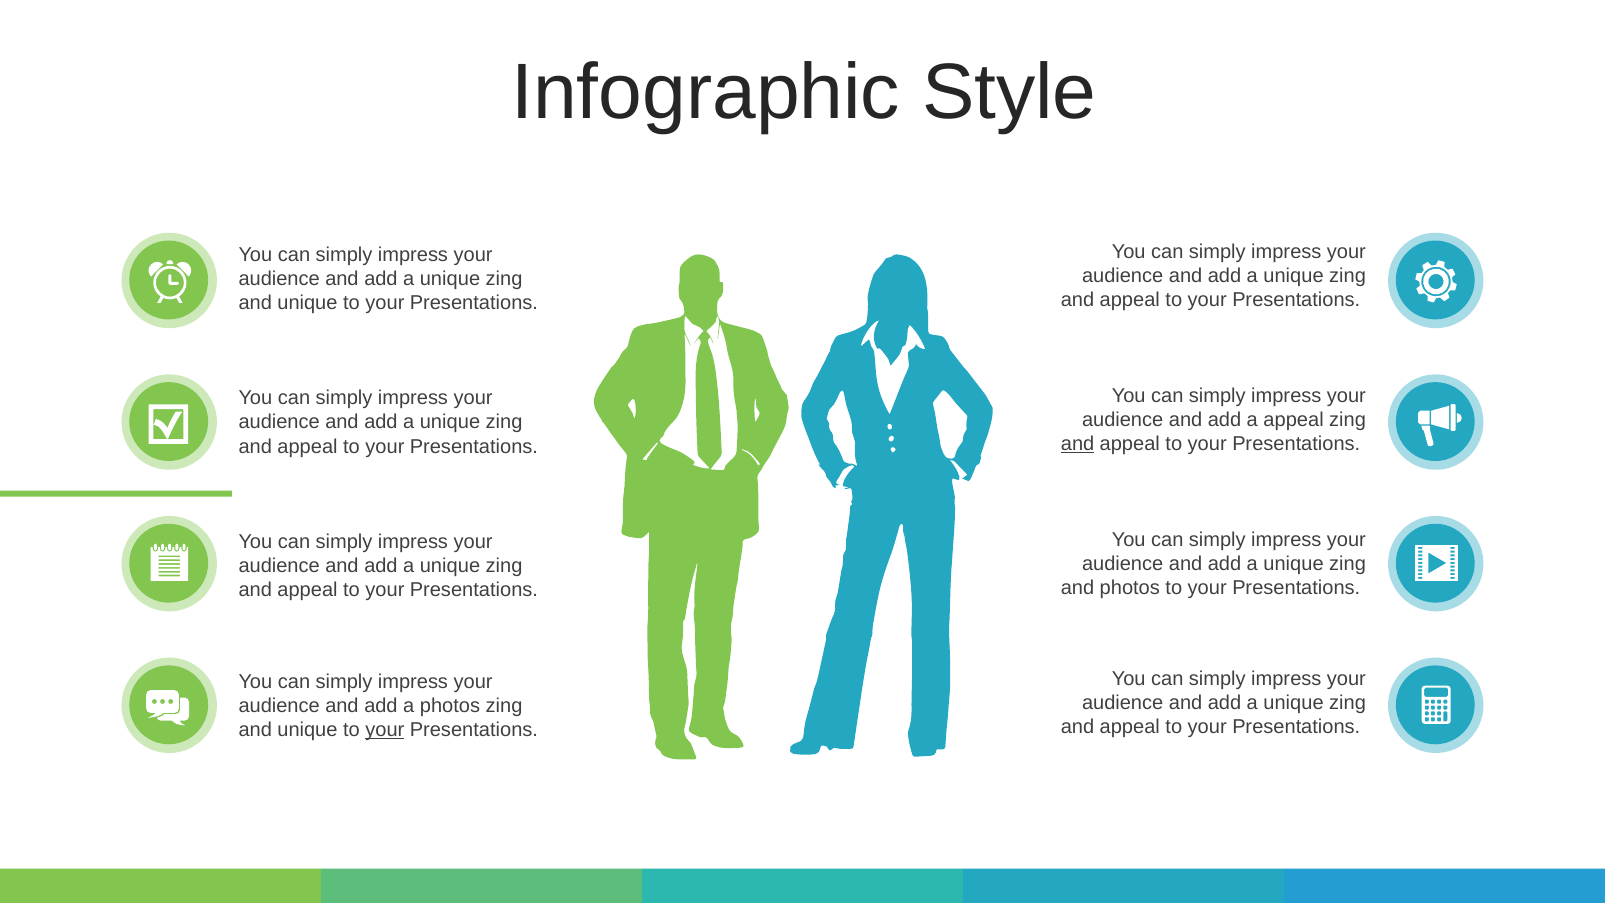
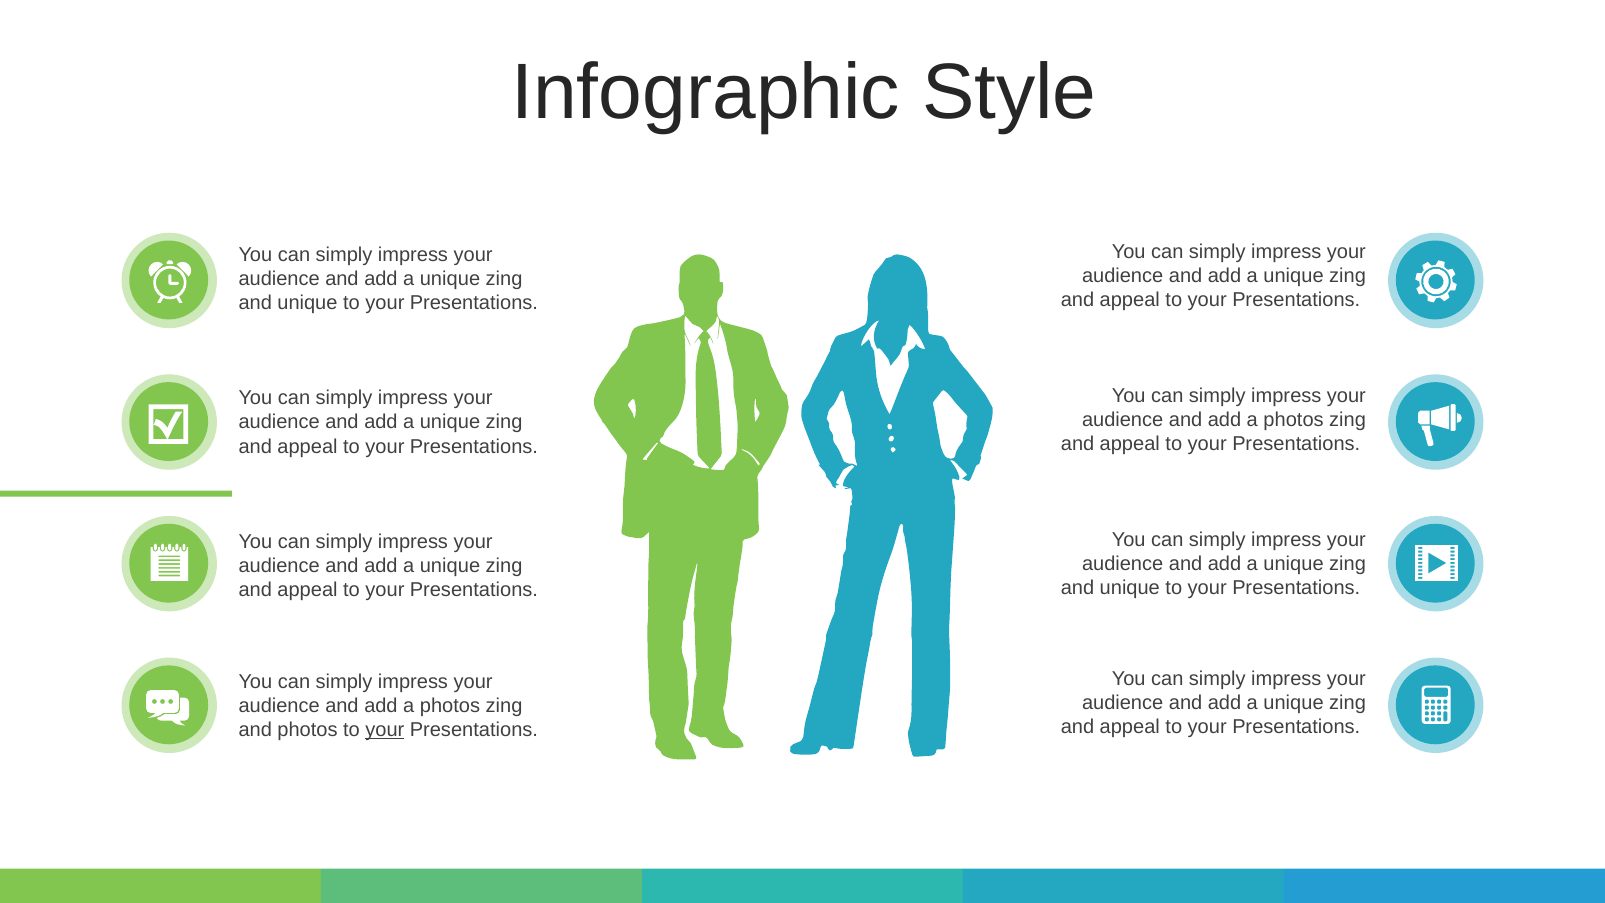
appeal: appeal -> photos (1294, 420)
and underline: present -> none (1078, 444)
photos: photos -> unique (1130, 588)
unique: unique -> photos (307, 730)
